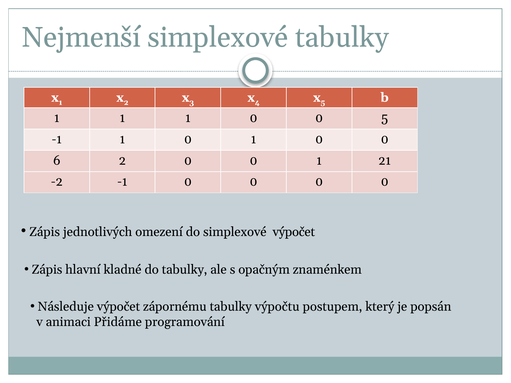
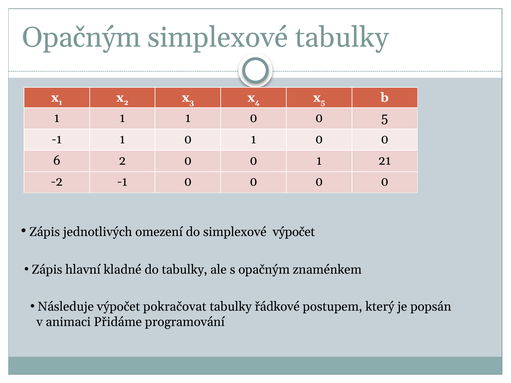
Nejmenší: Nejmenší -> Opačným (81, 38)
zápornému: zápornému -> pokračovat (175, 307)
výpočtu: výpočtu -> řádkové (277, 307)
